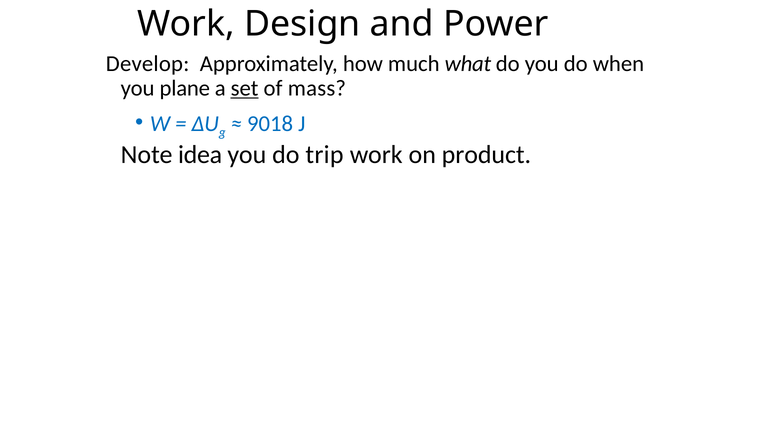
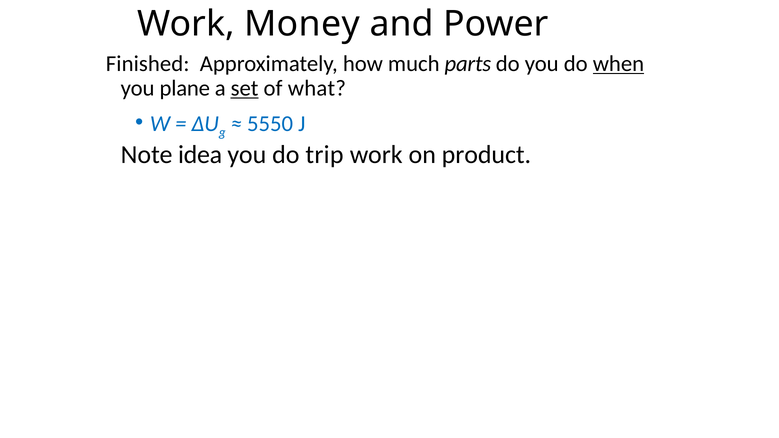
Design: Design -> Money (302, 24)
Develop: Develop -> Finished (148, 64)
what: what -> parts (468, 64)
when underline: none -> present (618, 64)
mass: mass -> what (317, 88)
9018: 9018 -> 5550 (270, 124)
